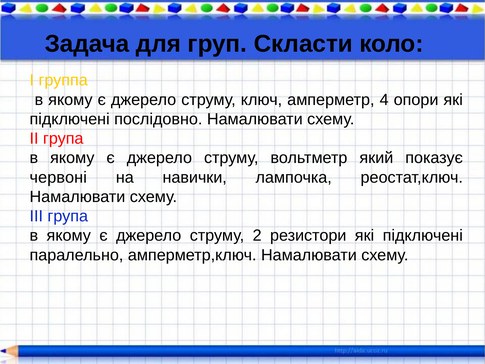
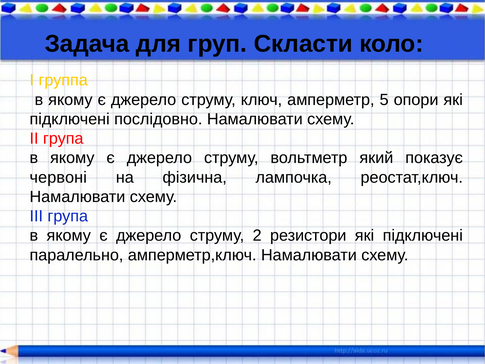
4: 4 -> 5 (384, 100)
навички: навички -> фізична (195, 177)
